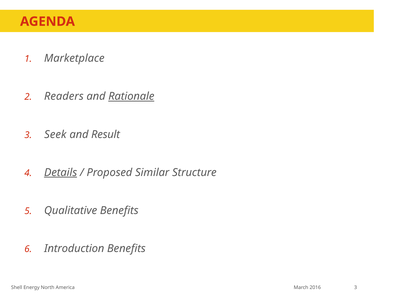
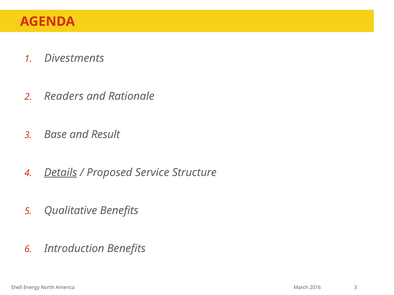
Marketplace: Marketplace -> Divestments (74, 58)
Rationale underline: present -> none (131, 97)
Seek: Seek -> Base (55, 135)
Similar: Similar -> Service (152, 173)
